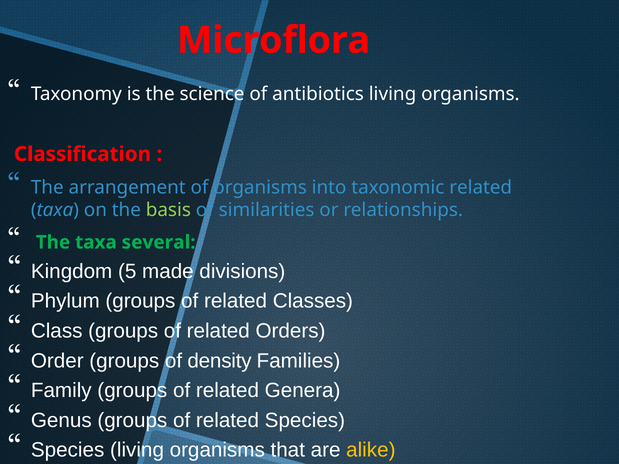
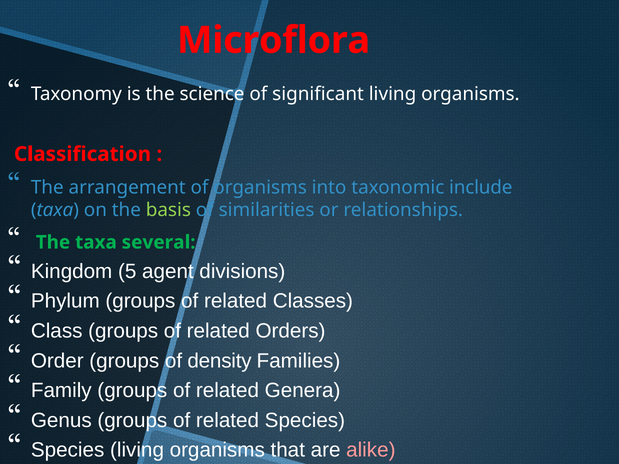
antibiotics: antibiotics -> significant (318, 94)
taxonomic related: related -> include (481, 187)
made: made -> agent (168, 271)
alike colour: yellow -> pink (371, 450)
